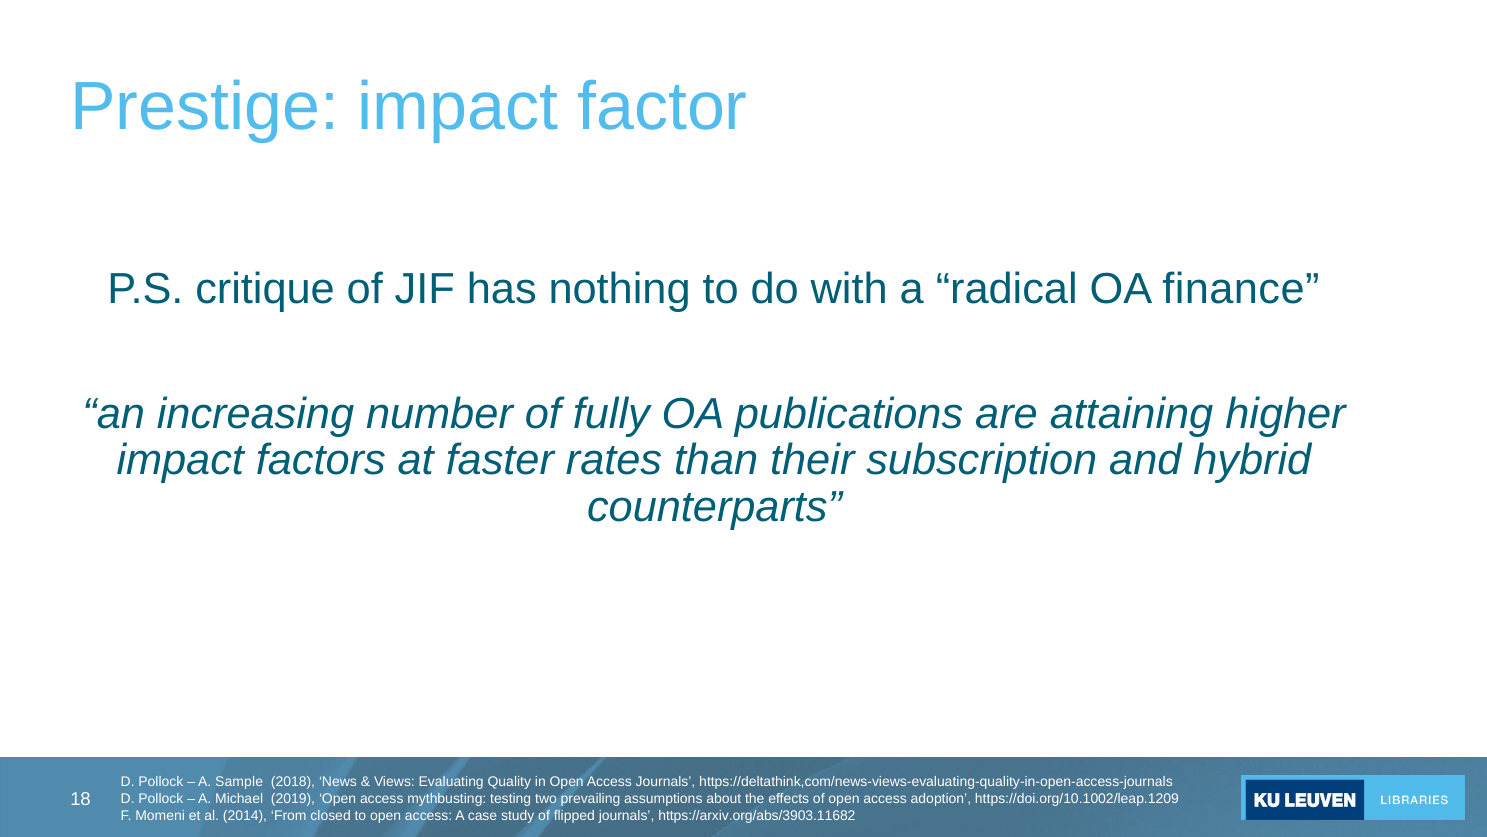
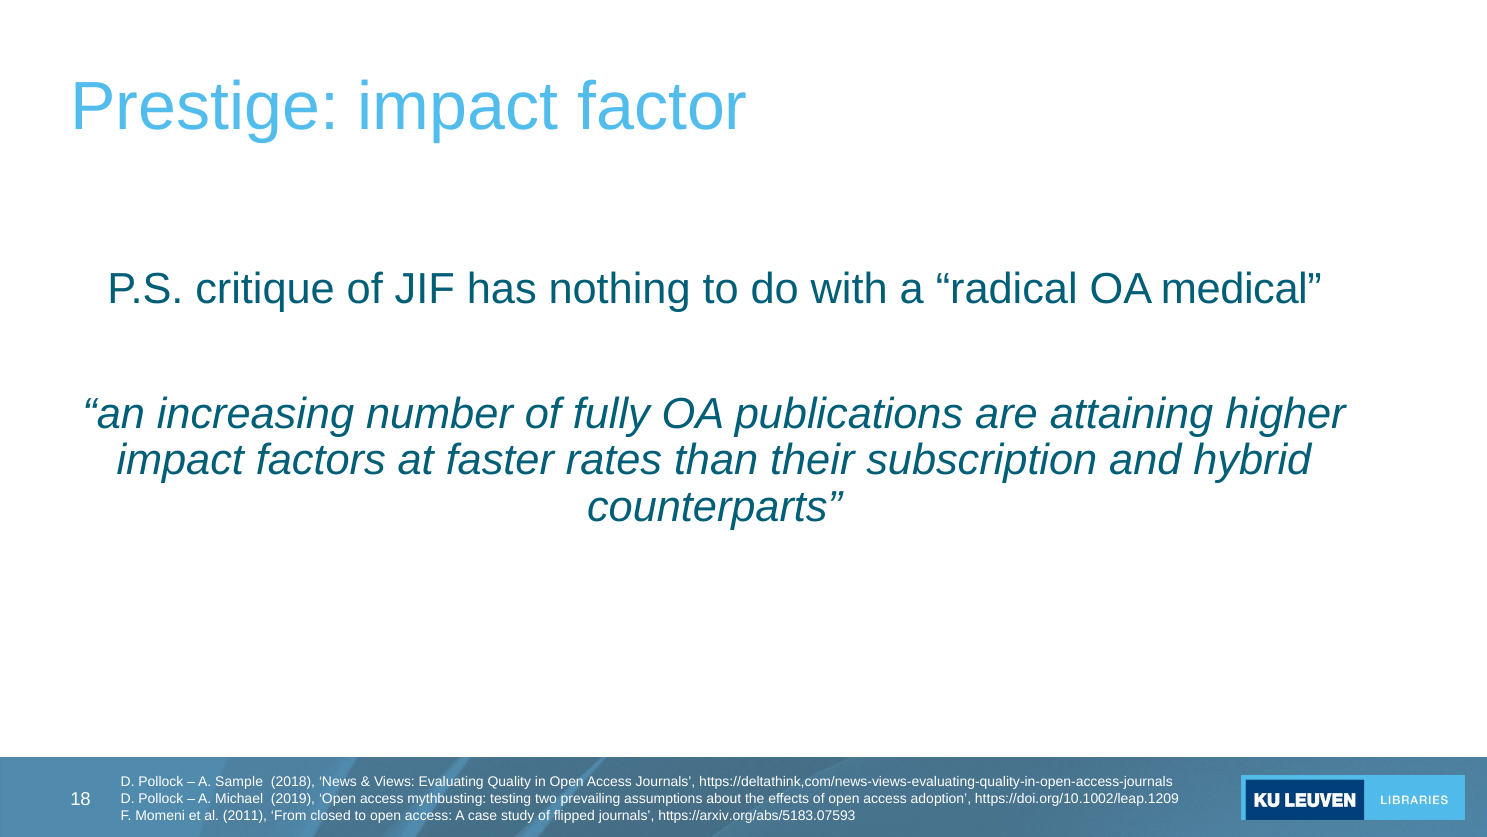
finance: finance -> medical (1241, 289)
2014: 2014 -> 2011 (245, 815)
https://arxiv.org/abs/3903.11682: https://arxiv.org/abs/3903.11682 -> https://arxiv.org/abs/5183.07593 (757, 815)
